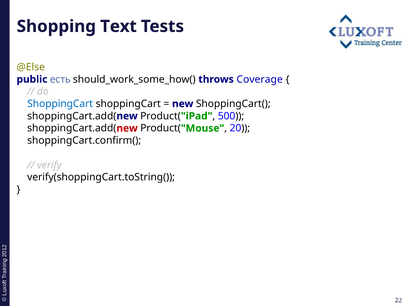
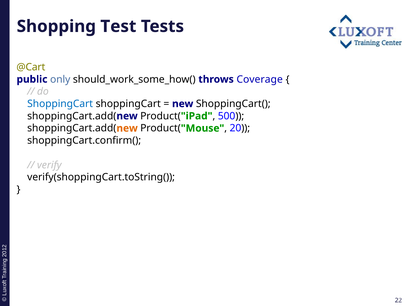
Text: Text -> Test (118, 26)
@Else: @Else -> @Cart (31, 67)
есть: есть -> only (60, 79)
new colour: red -> orange (127, 128)
